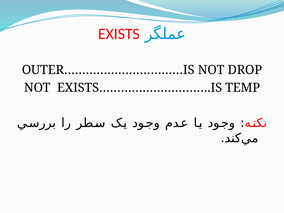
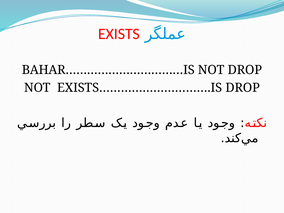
OUTER……………………………IS: OUTER……………………………IS -> BAHAR……………………………IS (108, 70)
EXISTS………………………….IS TEMP: TEMP -> DROP (243, 88)
